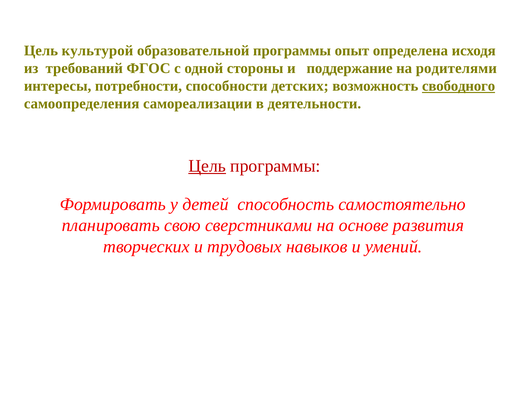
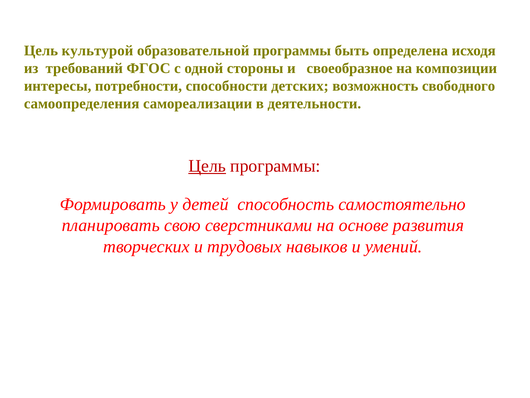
опыт: опыт -> быть (352, 51)
поддержание: поддержание -> своеобразное (350, 68)
родителями: родителями -> композиции (456, 68)
свободного underline: present -> none (459, 86)
